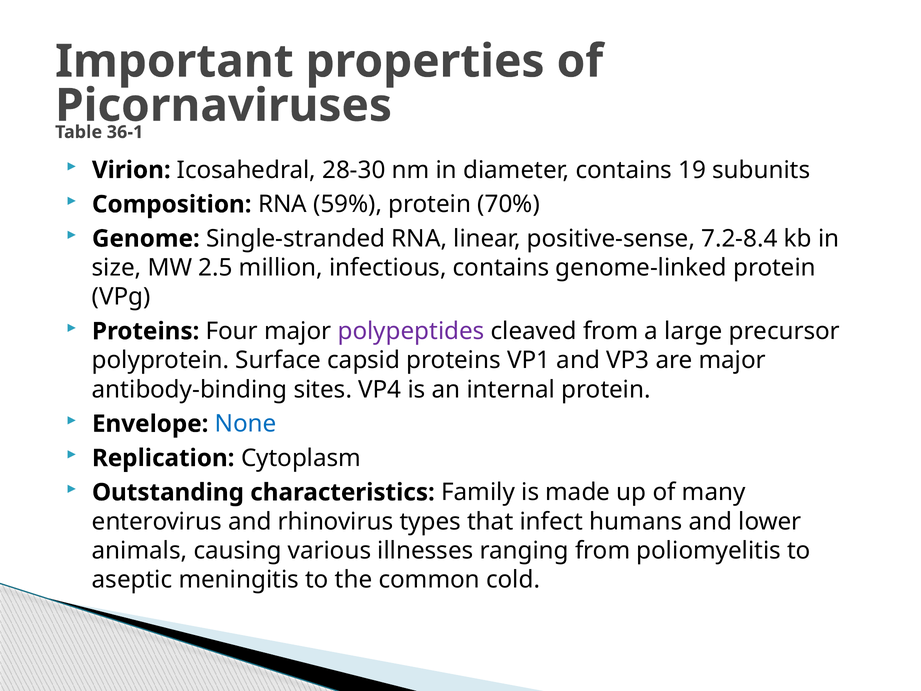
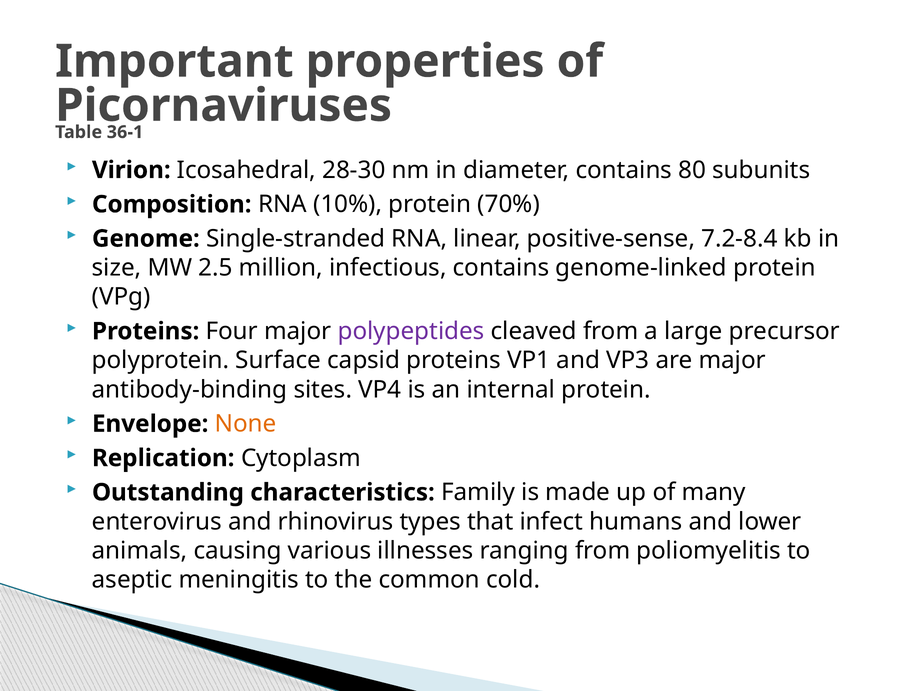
19: 19 -> 80 (692, 170)
59%: 59% -> 10% (348, 204)
None colour: blue -> orange (246, 424)
